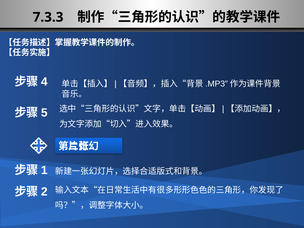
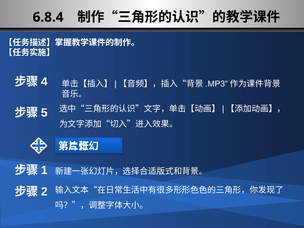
7.3.3: 7.3.3 -> 6.8.4 (48, 17)
